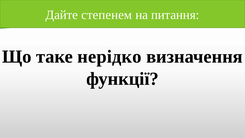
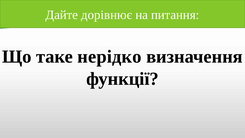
степенем: степенем -> дорівнює (107, 15)
